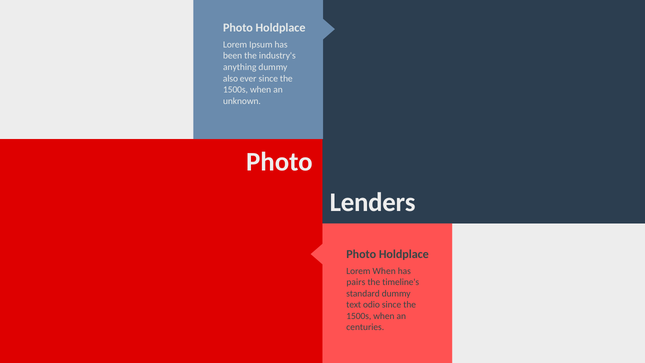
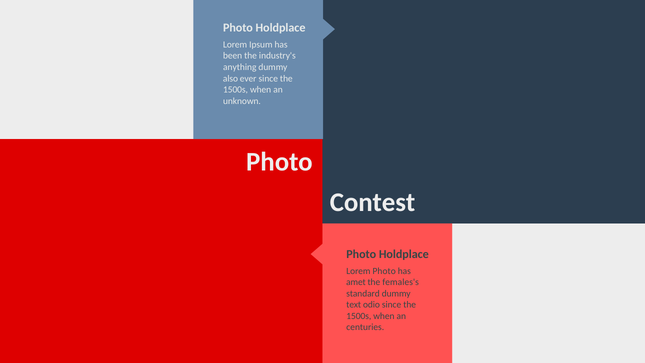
Lenders: Lenders -> Contest (373, 202)
Lorem When: When -> Photo (384, 271)
pairs: pairs -> amet (356, 282)
timeline's: timeline's -> females's (401, 282)
